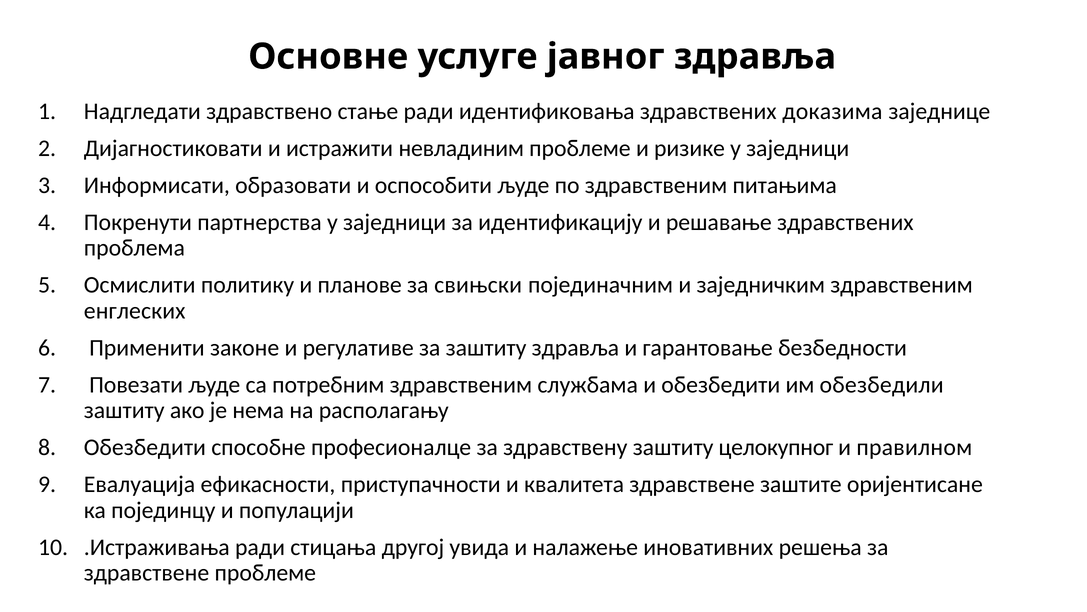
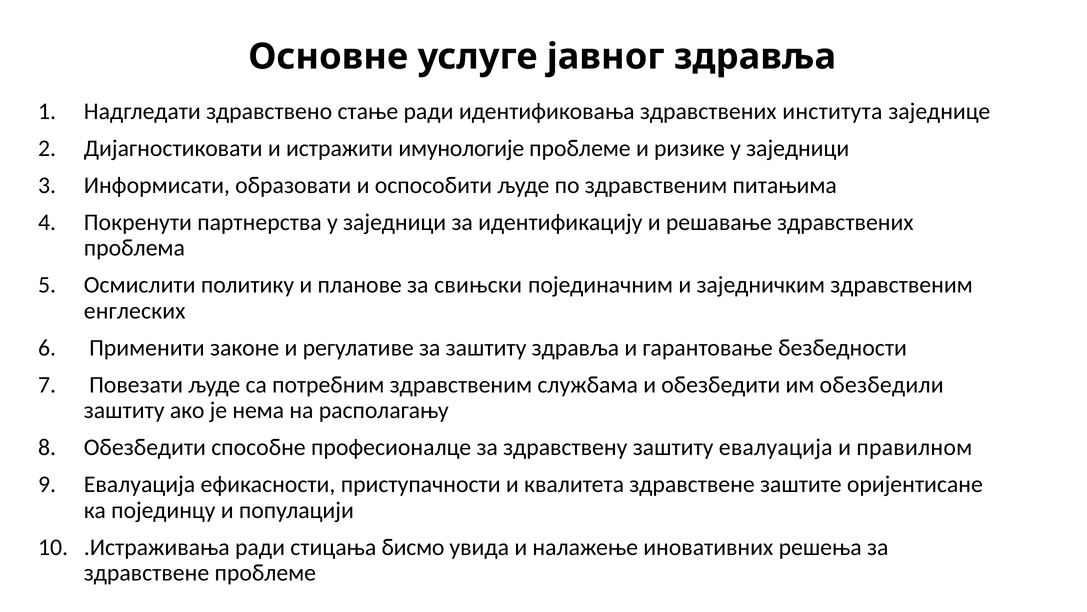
доказима: доказима -> института (832, 111)
невладиним: невладиним -> имунологије (461, 148)
заштиту целокупног: целокупног -> евалуација (776, 447)
другој: другој -> бисмо (413, 547)
